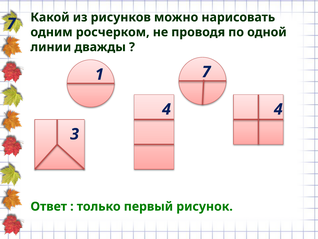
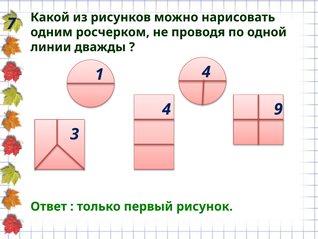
1 7: 7 -> 4 (206, 72)
4 4: 4 -> 9 (278, 109)
